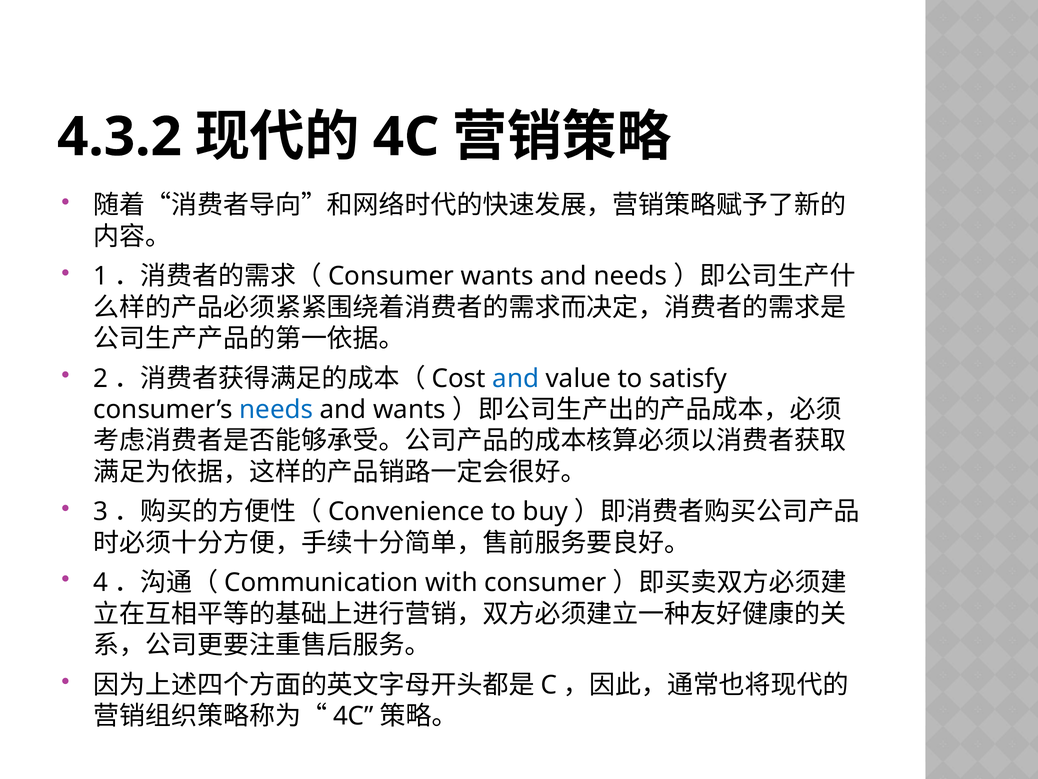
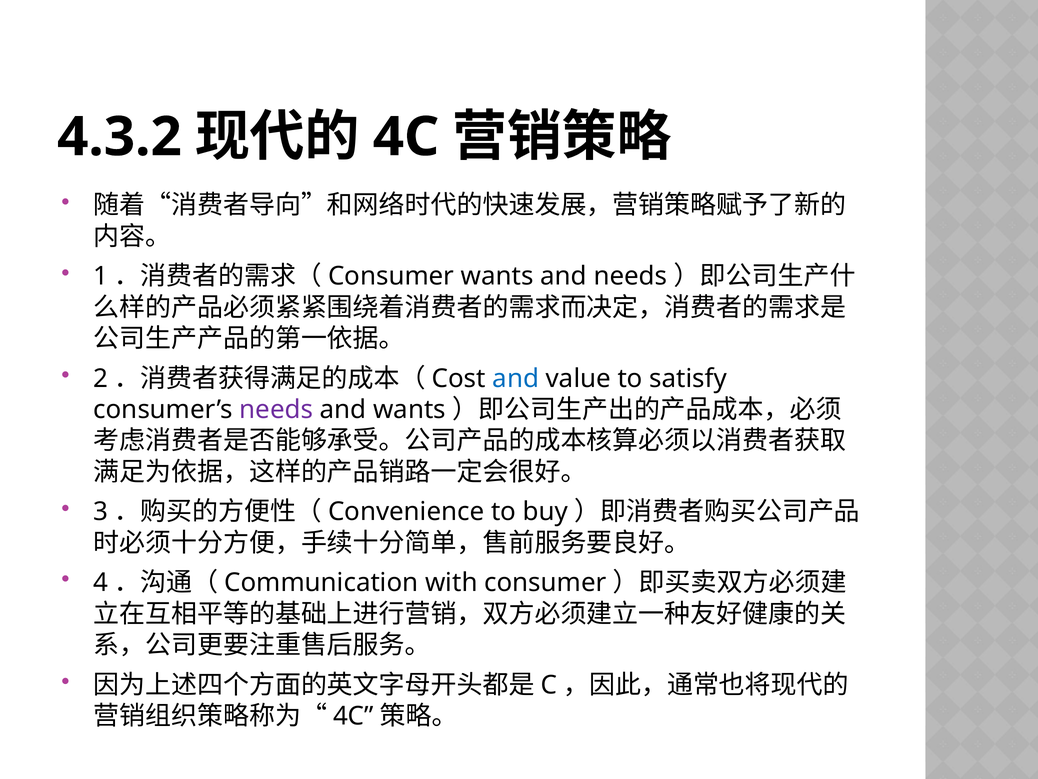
needs colour: blue -> purple (276, 409)
